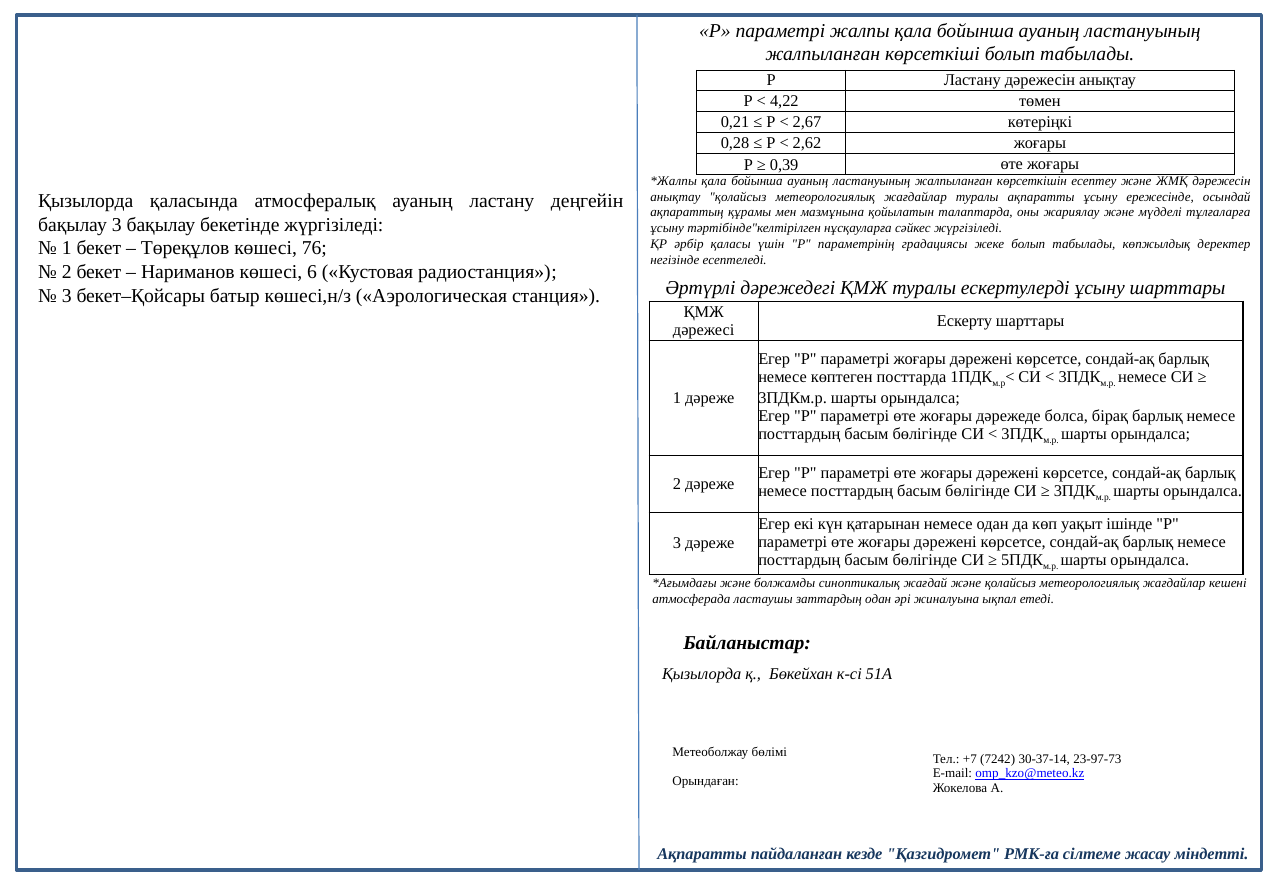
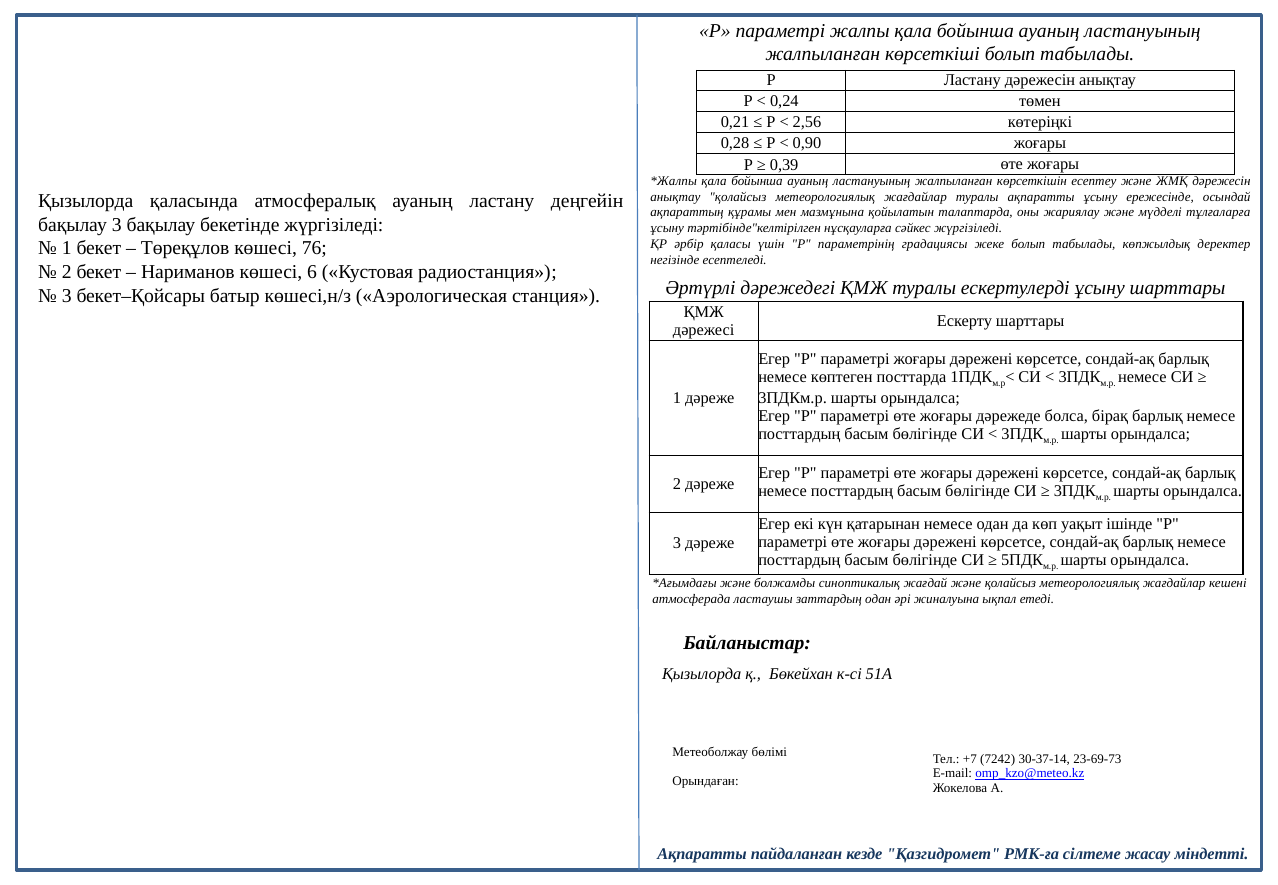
4,22: 4,22 -> 0,24 (784, 101)
2,67: 2,67 -> 2,56 (807, 122)
2,62: 2,62 -> 0,90 (807, 143)
23-97-73: 23-97-73 -> 23-69-73 (1097, 759)
